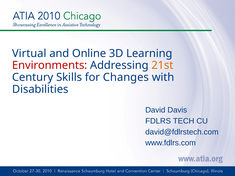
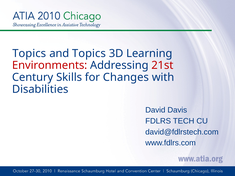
Virtual: Virtual -> Topics (29, 53)
and Online: Online -> Topics (89, 53)
21st colour: orange -> red (162, 65)
